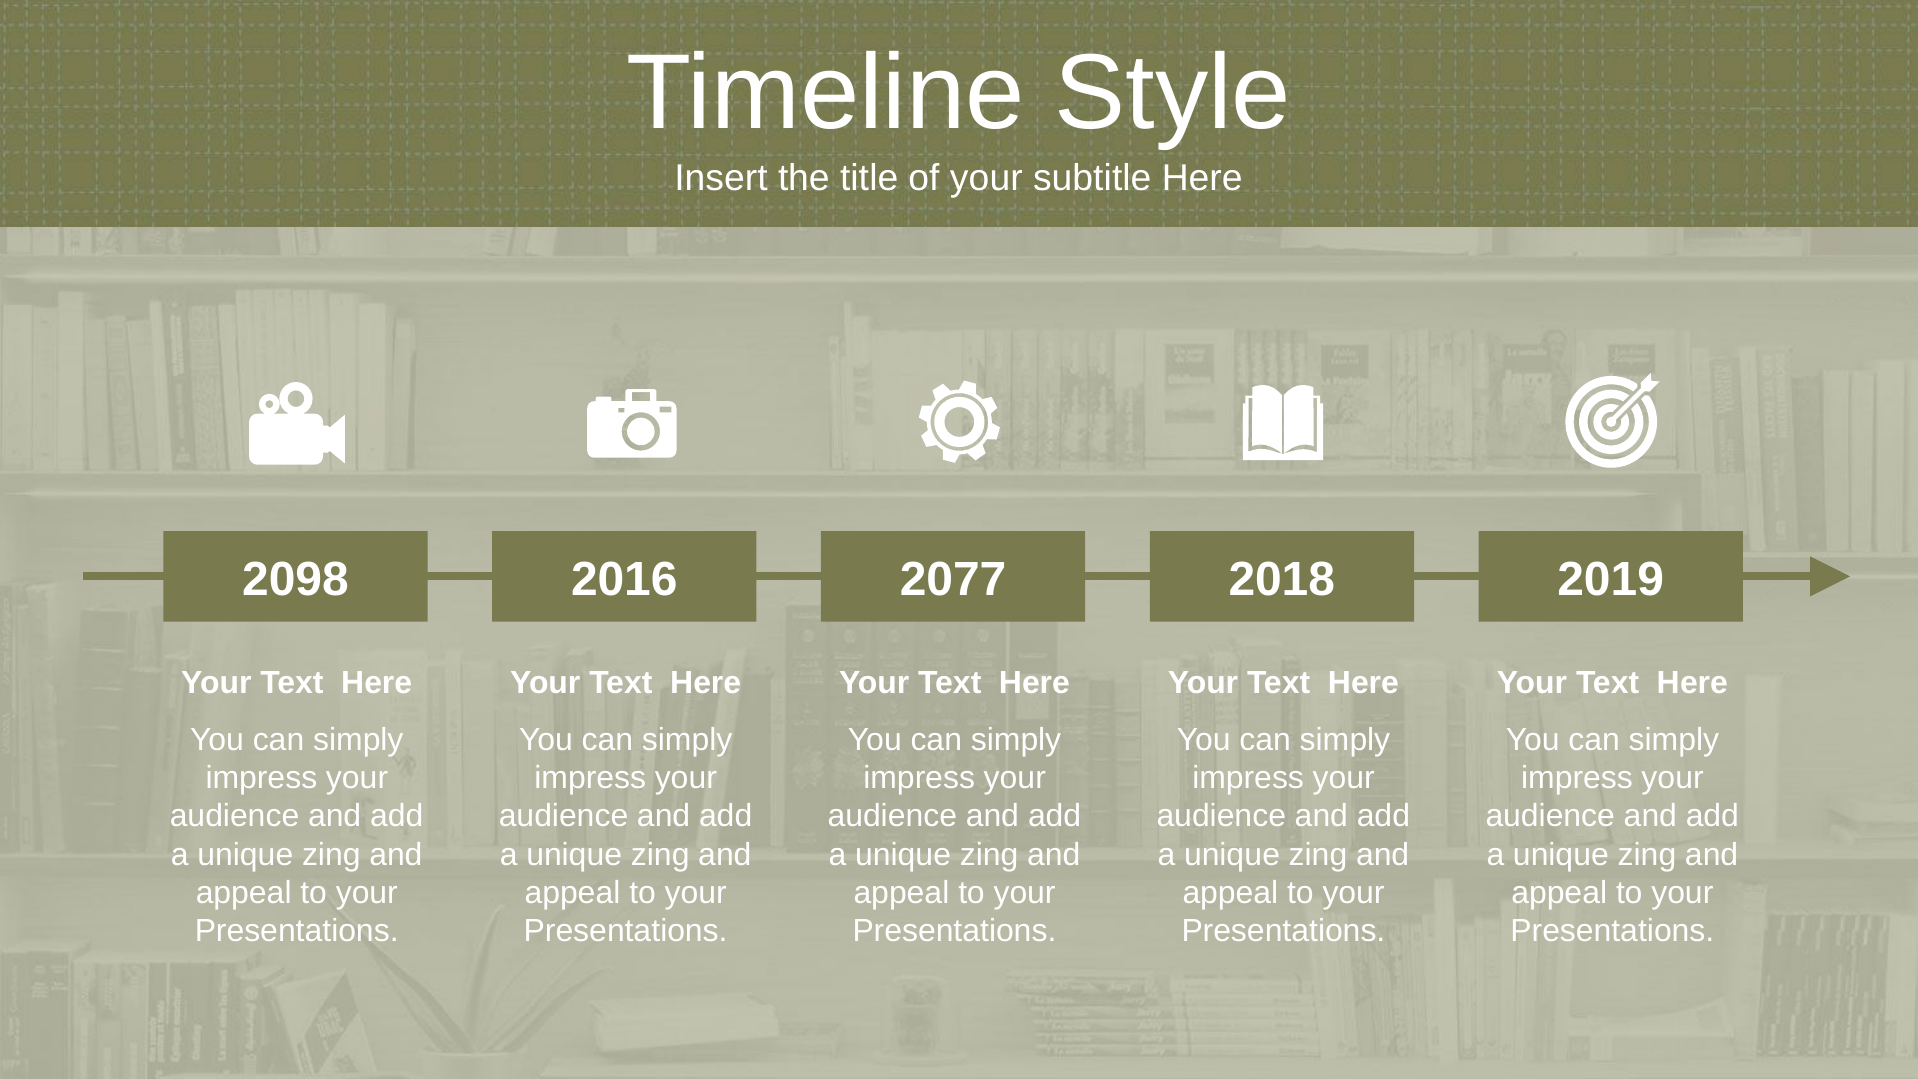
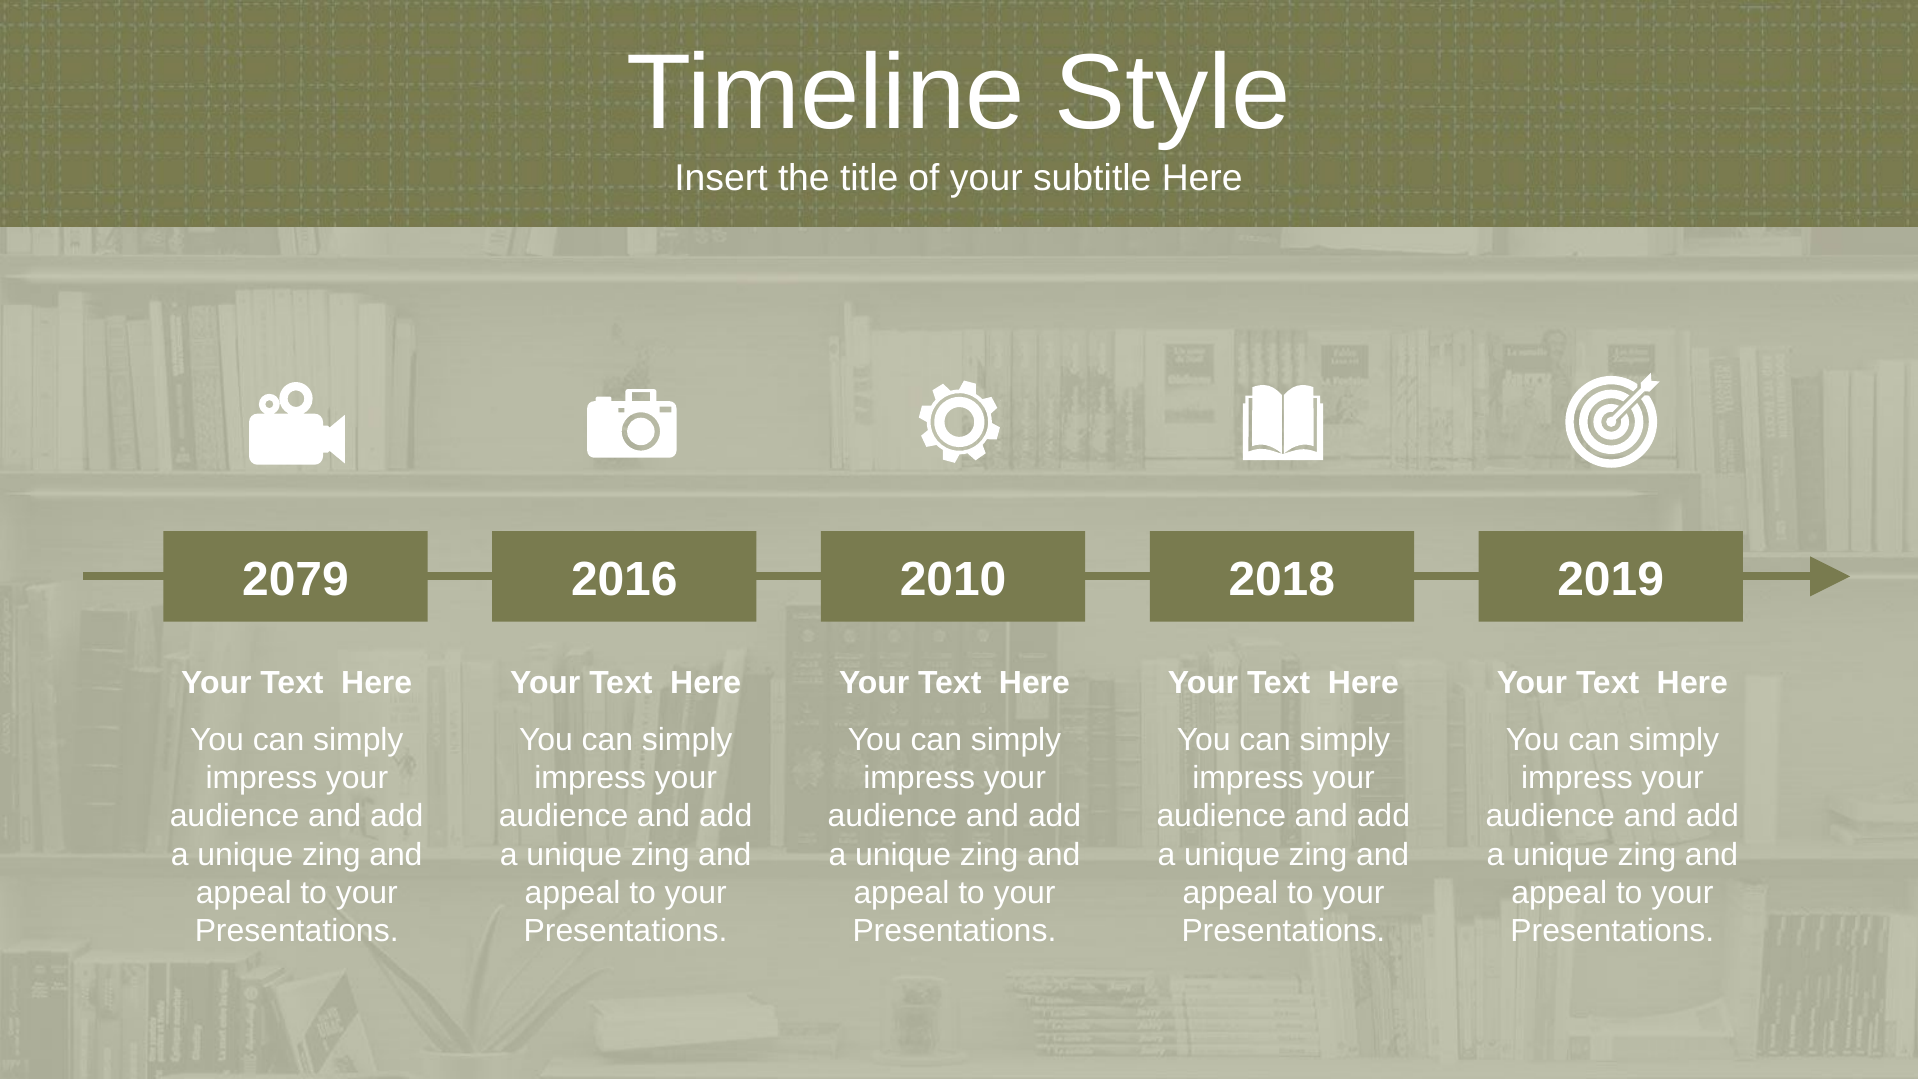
2098: 2098 -> 2079 (296, 580)
2077: 2077 -> 2010 (953, 580)
